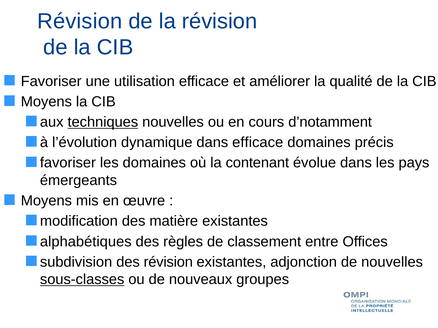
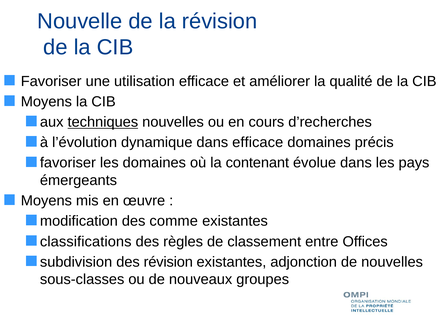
Révision: Révision -> Nouvelle (80, 21)
d’notamment: d’notamment -> d’recherches (330, 122)
matière: matière -> comme (174, 221)
alphabétiques: alphabétiques -> classifications (86, 242)
sous-classes underline: present -> none (82, 280)
